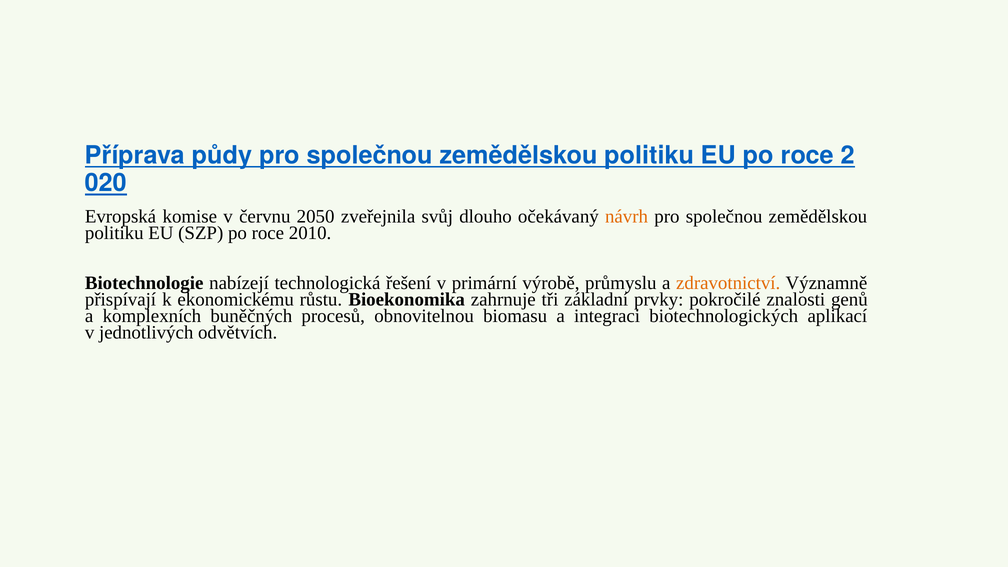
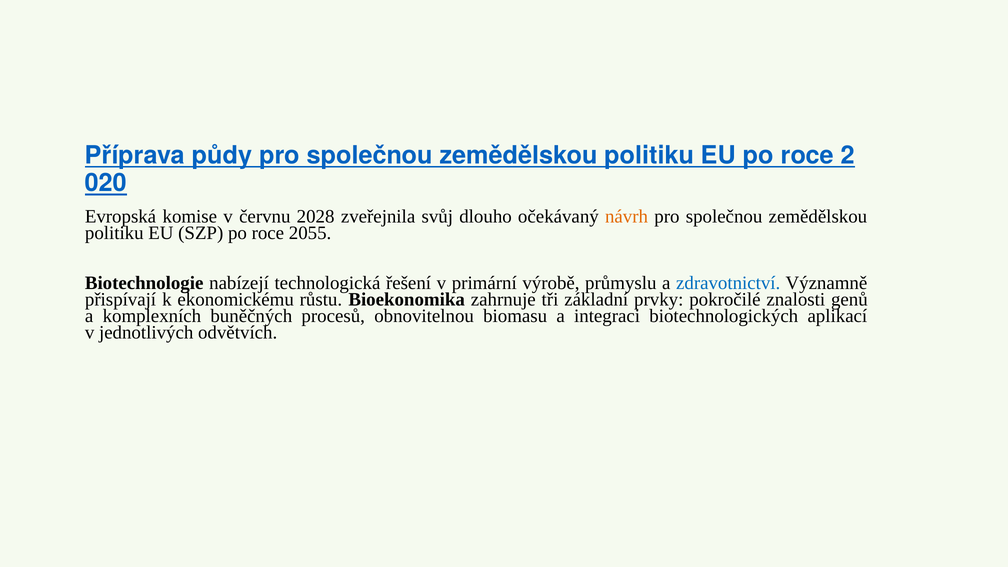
2050: 2050 -> 2028 (316, 217)
2010: 2010 -> 2055 (310, 233)
zdravotnictví colour: orange -> blue (728, 283)
